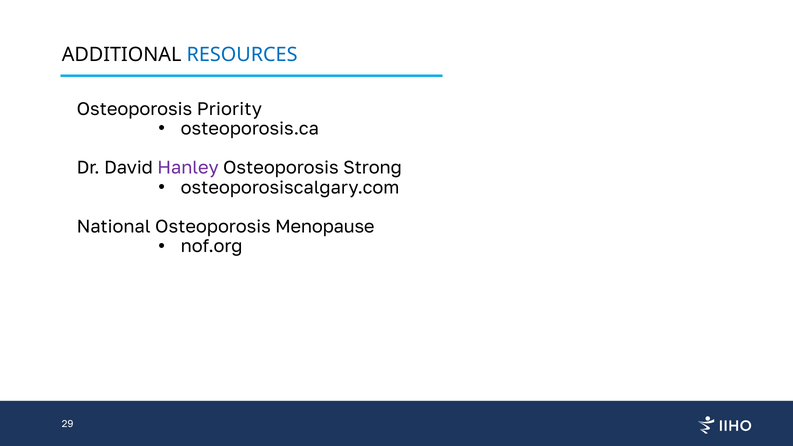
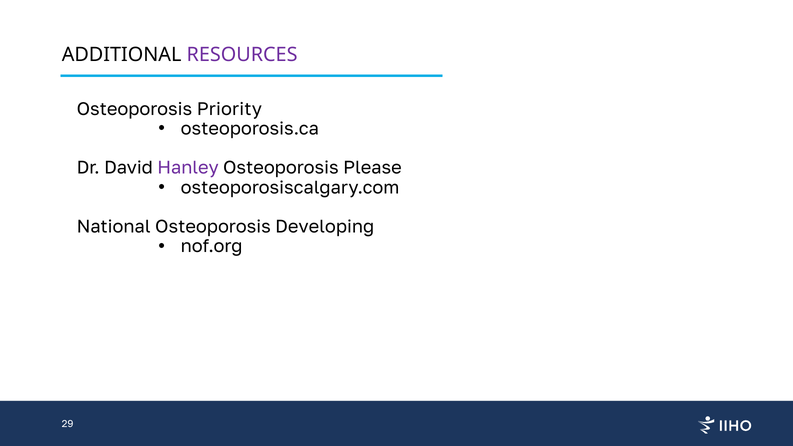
RESOURCES colour: blue -> purple (242, 55)
Strong: Strong -> Please (372, 168)
Menopause: Menopause -> Developing (325, 227)
